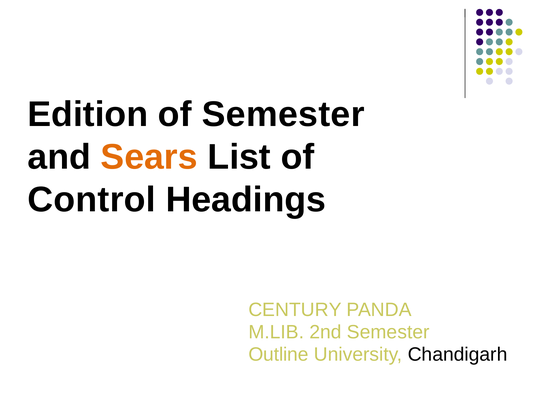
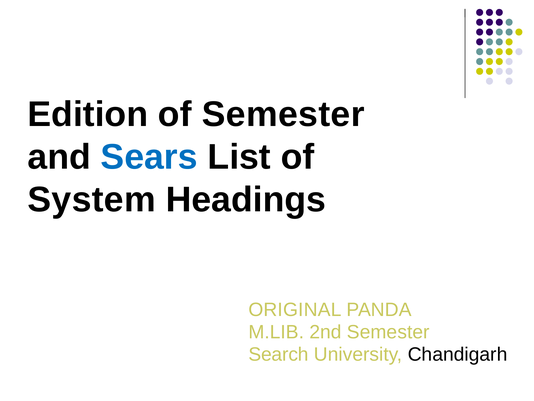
Sears colour: orange -> blue (149, 157)
Control: Control -> System (92, 200)
CENTURY: CENTURY -> ORIGINAL (295, 309)
Outline: Outline -> Search (278, 354)
